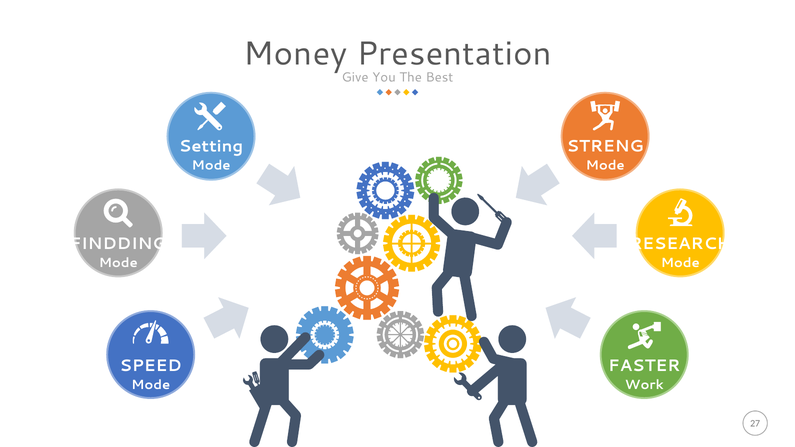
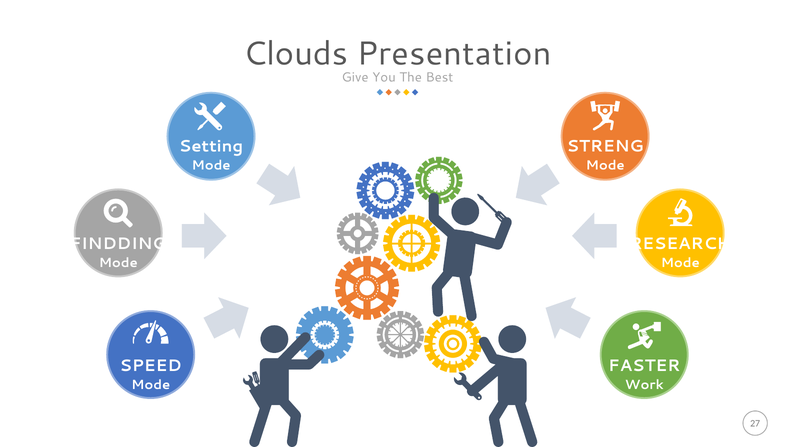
Money: Money -> Clouds (296, 54)
